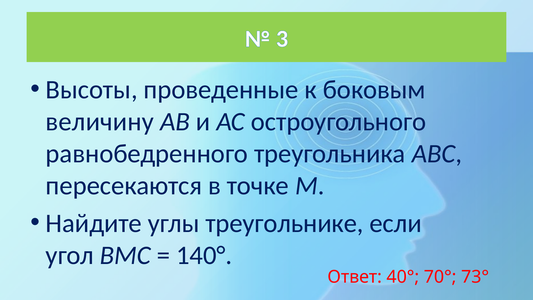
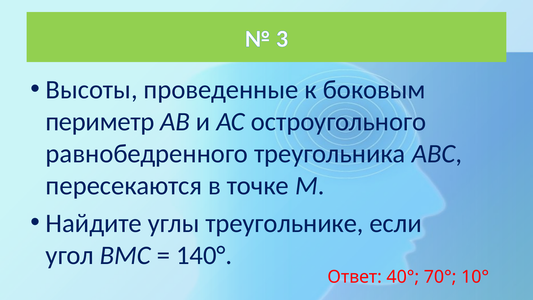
величину: величину -> периметр (100, 122)
73°: 73° -> 10° (475, 277)
